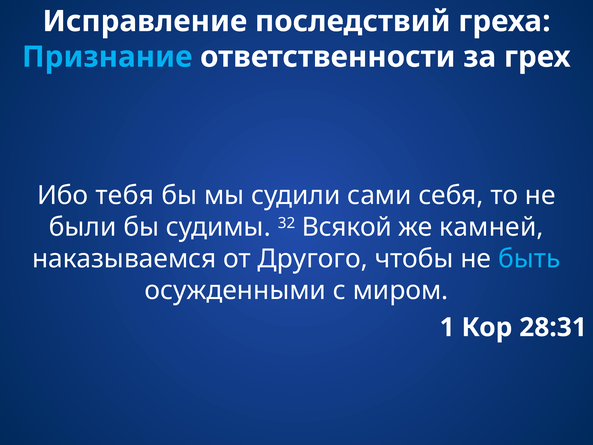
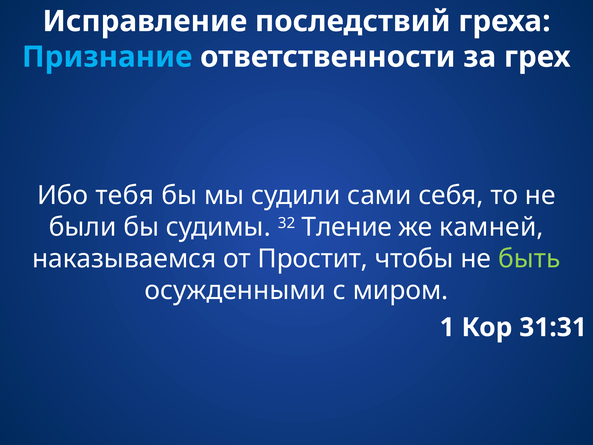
Всякой: Всякой -> Тление (347, 227)
Другого: Другого -> Простит (313, 259)
быть colour: light blue -> light green (529, 259)
28:31: 28:31 -> 31:31 (553, 327)
